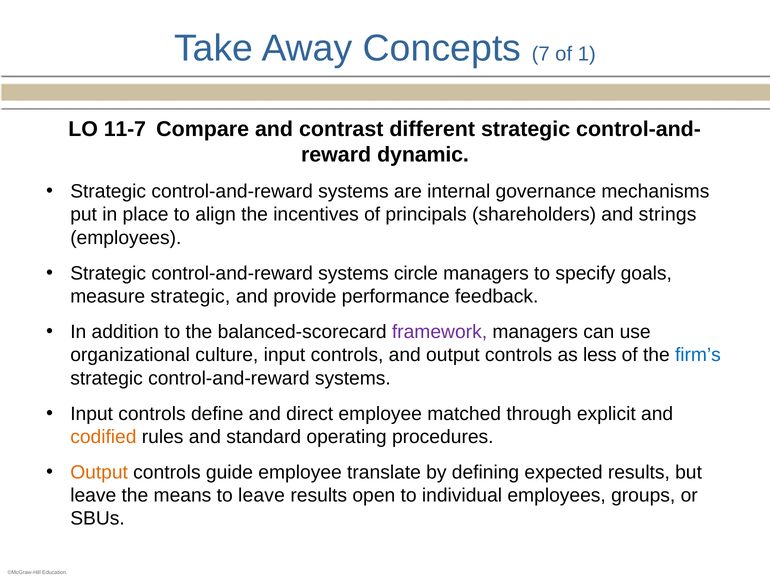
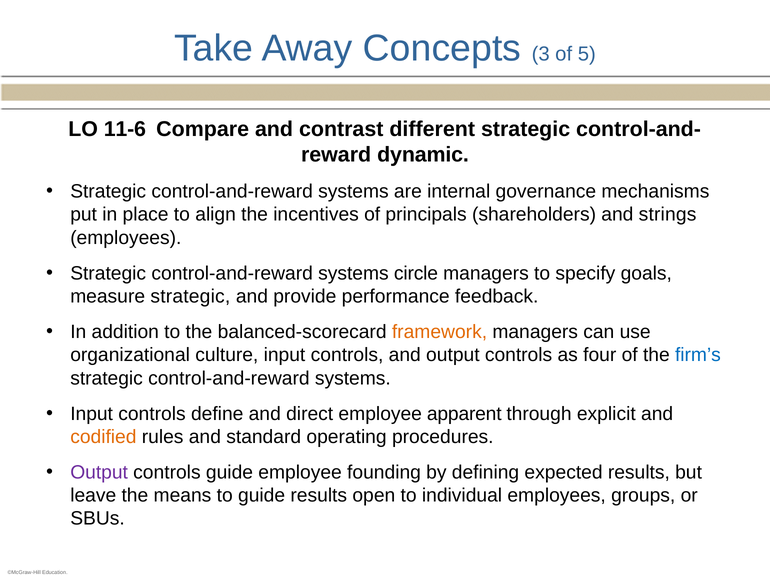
7: 7 -> 3 (541, 54)
1: 1 -> 5 (587, 54)
11-7: 11-7 -> 11-6 (125, 129)
framework colour: purple -> orange (440, 332)
less: less -> four (600, 355)
matched: matched -> apparent (464, 413)
Output colour: orange -> purple (99, 472)
translate: translate -> founding (384, 472)
to leave: leave -> guide (262, 495)
